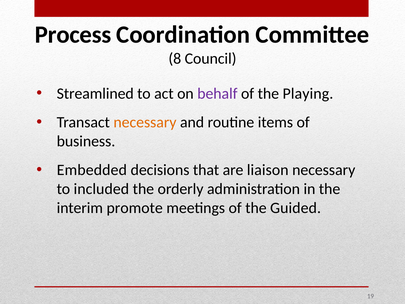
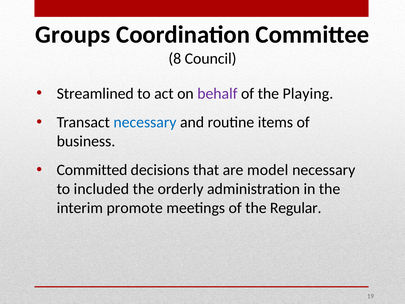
Process: Process -> Groups (73, 35)
necessary colour: orange -> blue (145, 122)
Embedded: Embedded -> Committed (92, 170)
liaison: liaison -> model (268, 170)
Guided: Guided -> Regular (296, 208)
